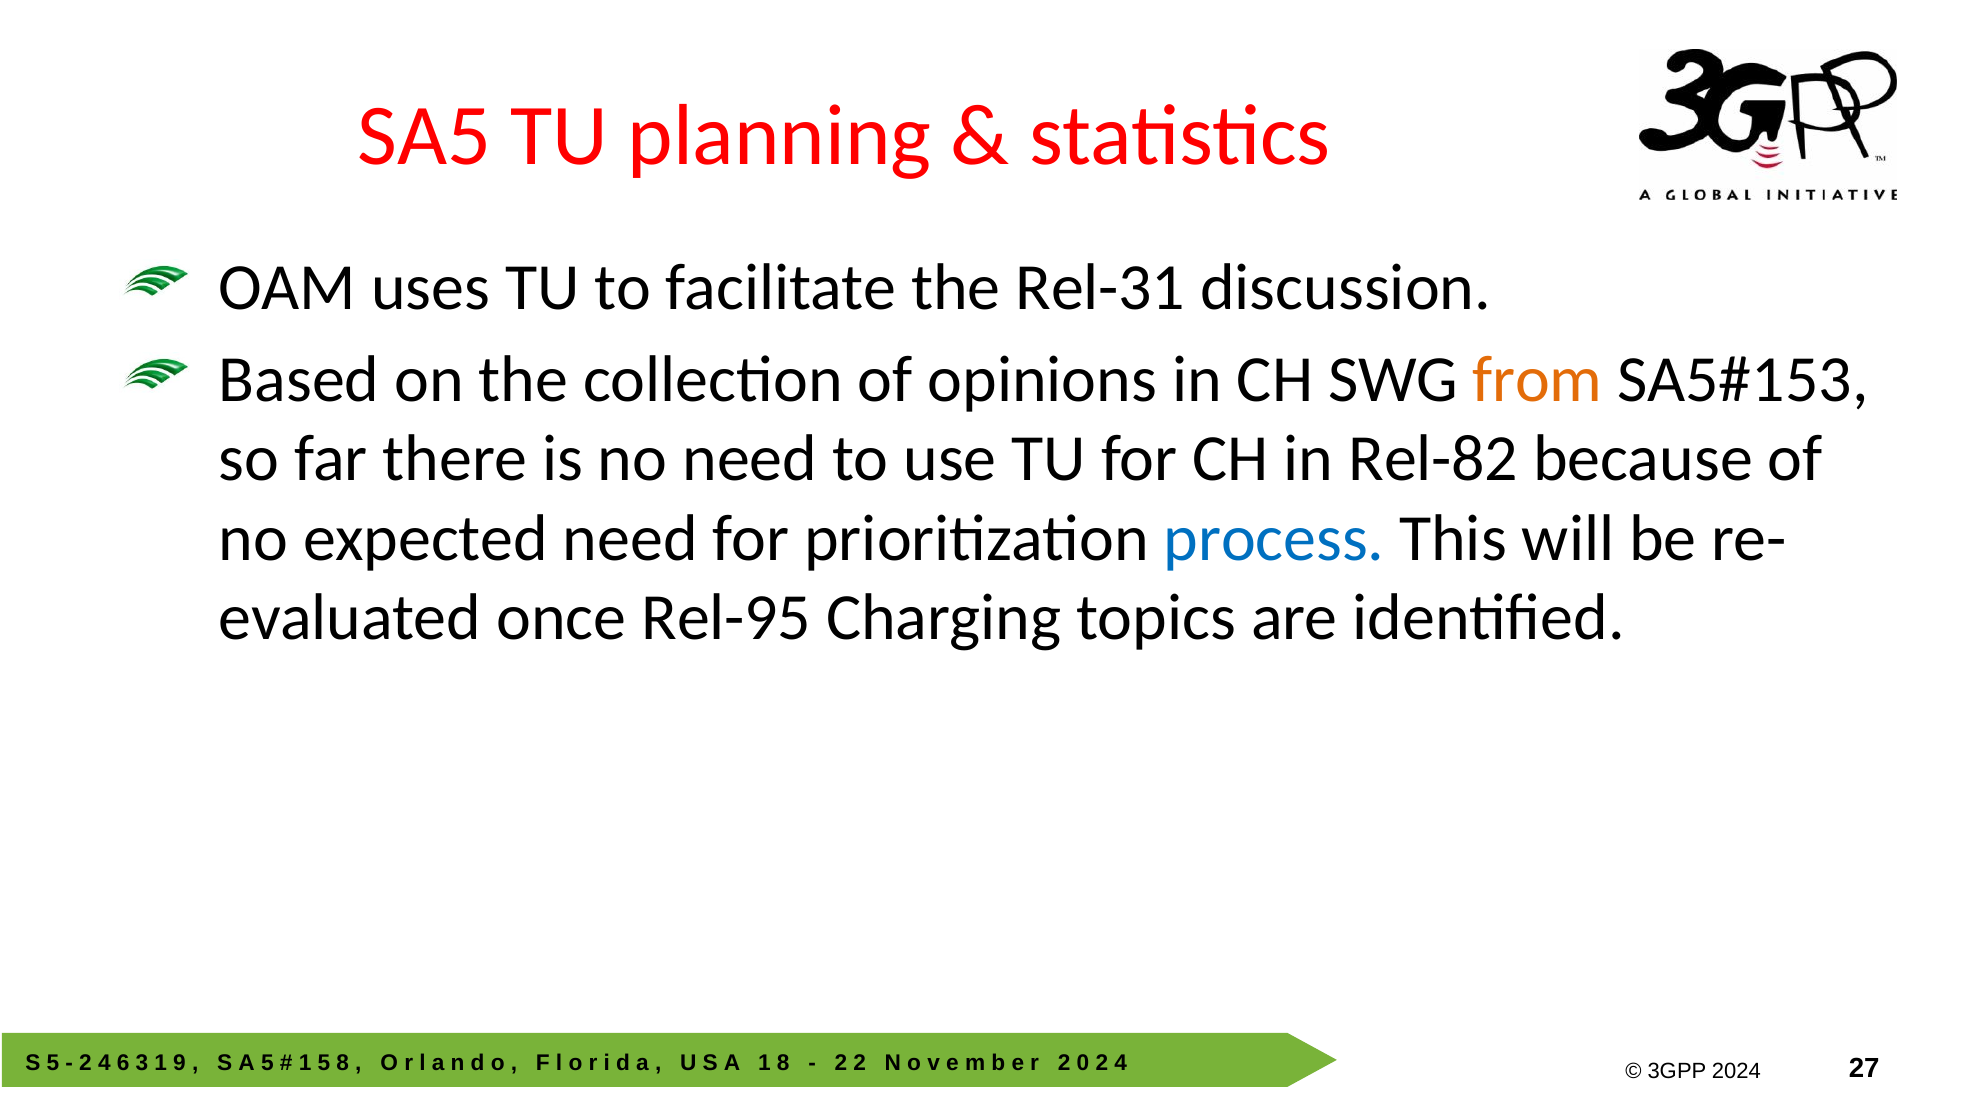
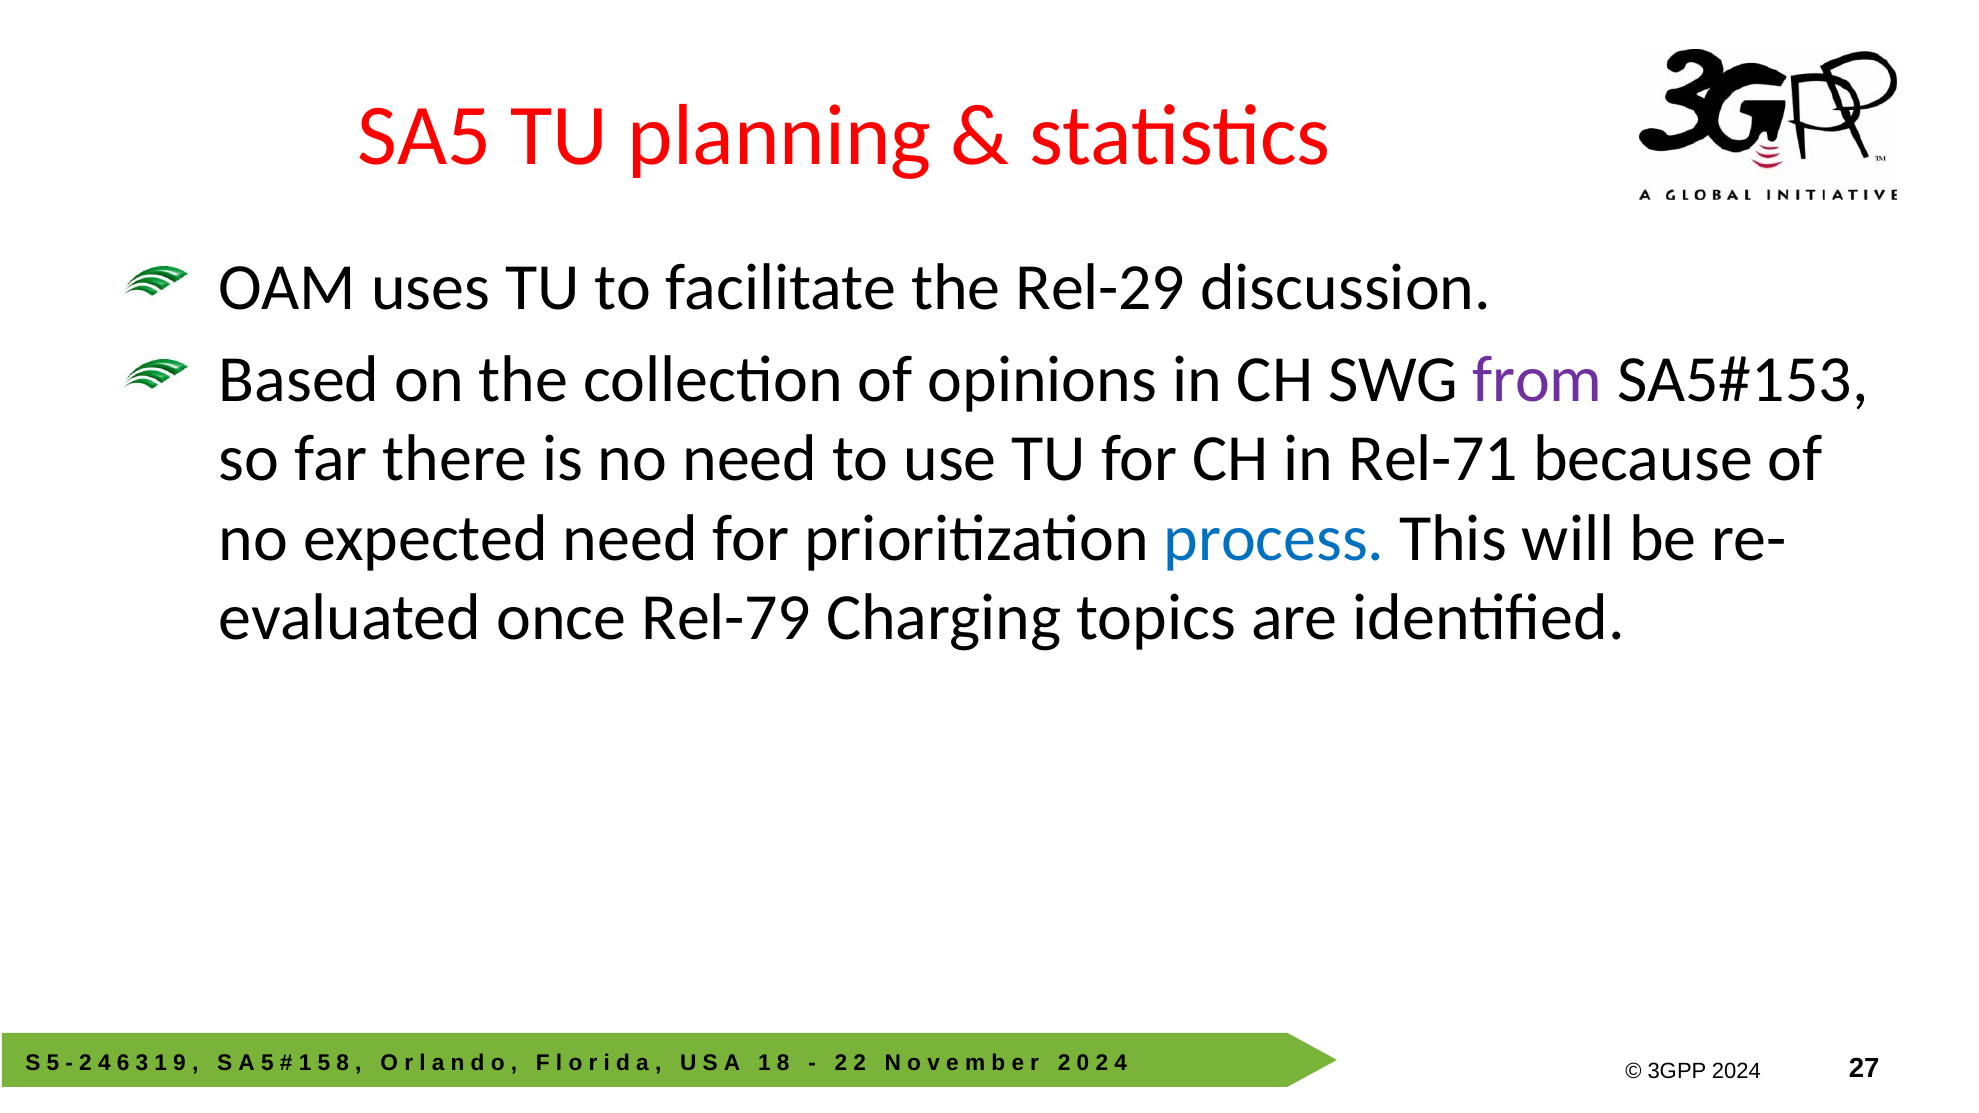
Rel-31: Rel-31 -> Rel-29 (1101, 288)
from colour: orange -> purple (1538, 380)
Rel-82: Rel-82 -> Rel-71 (1433, 459)
Rel-95: Rel-95 -> Rel-79 (726, 618)
